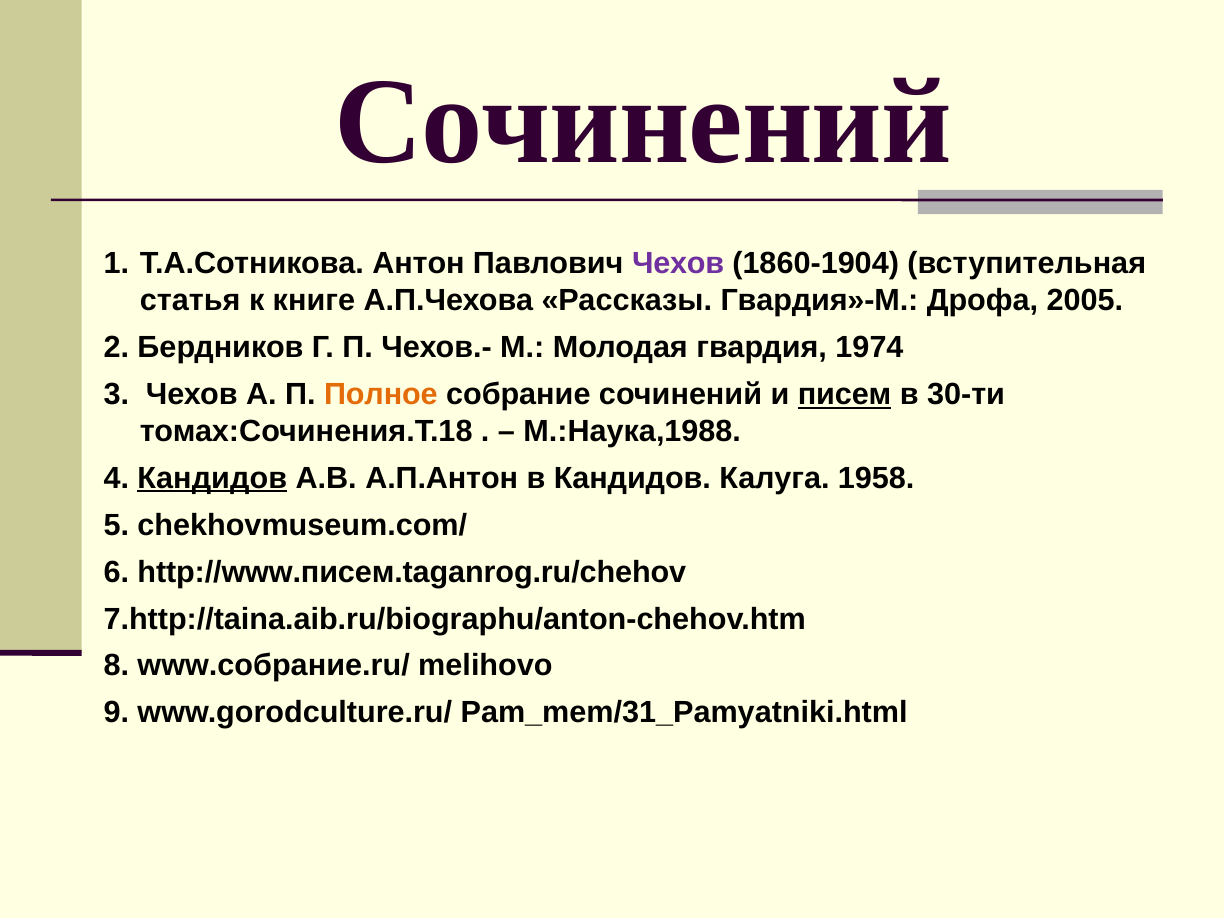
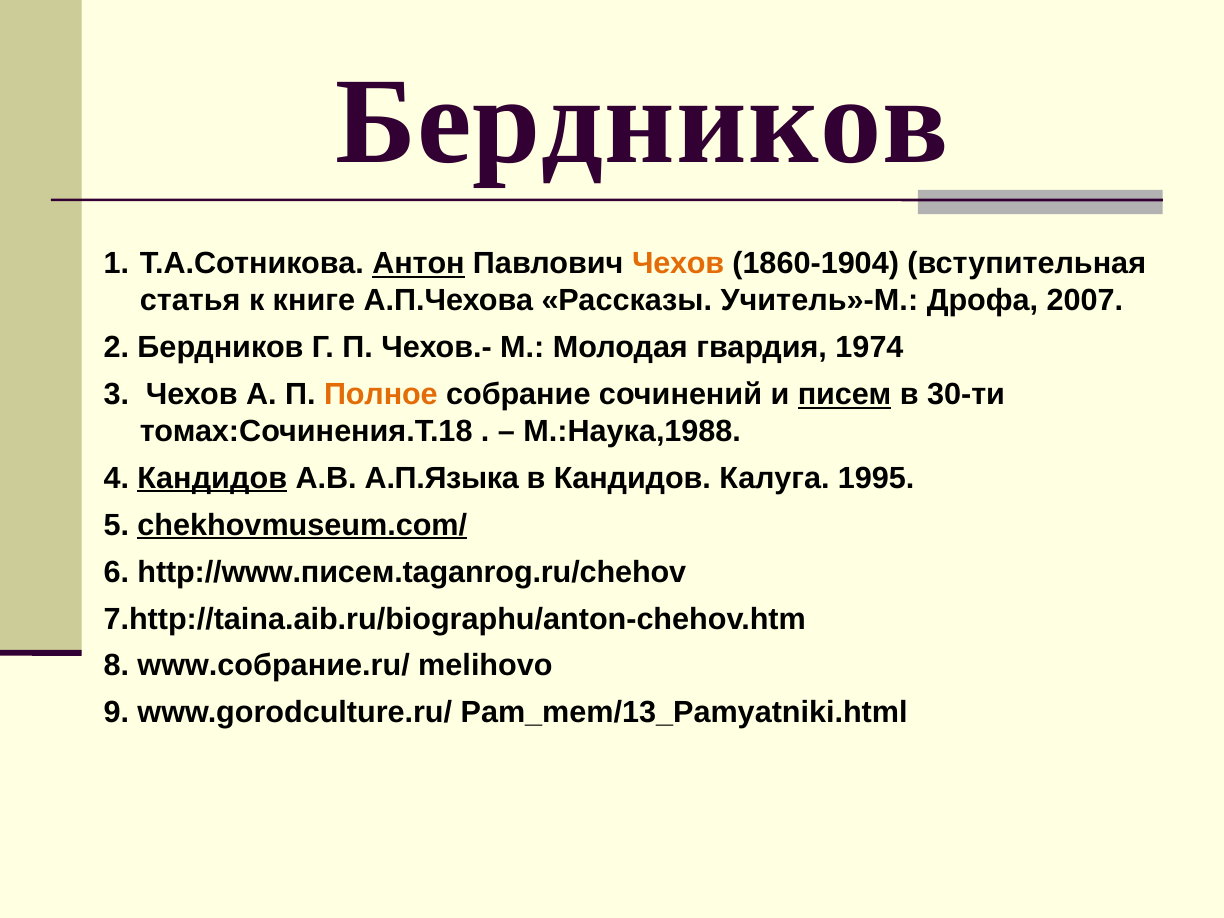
Сочинений: Сочинений -> Бердников (642, 122)
Антон underline: none -> present (418, 264)
Чехов colour: purple -> orange (678, 264)
Гвардия»-М: Гвардия»-М -> Учитель»-М (819, 301)
2005: 2005 -> 2007 (1085, 301)
А.П.Антон: А.П.Антон -> А.П.Языка (442, 478)
1958: 1958 -> 1995 (876, 478)
chekhovmuseum.com/ underline: none -> present (302, 525)
Pam_mem/31_Pamyatniki.html: Pam_mem/31_Pamyatniki.html -> Pam_mem/13_Pamyatniki.html (684, 713)
